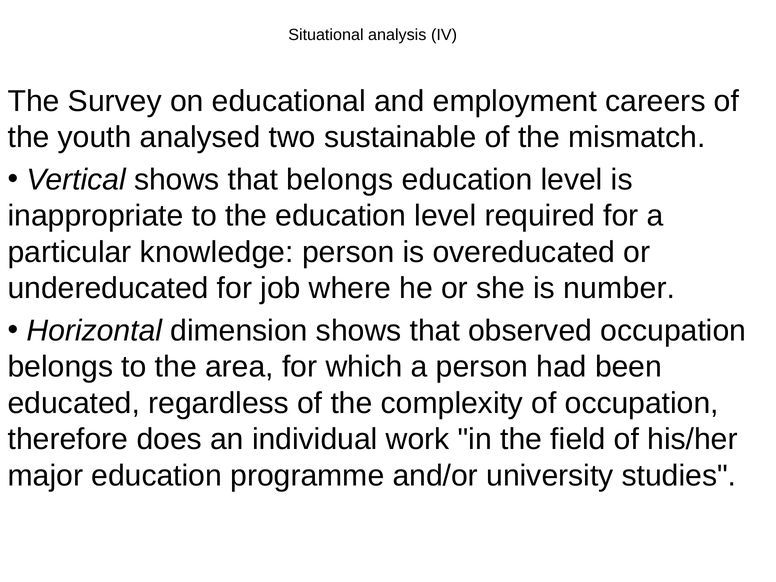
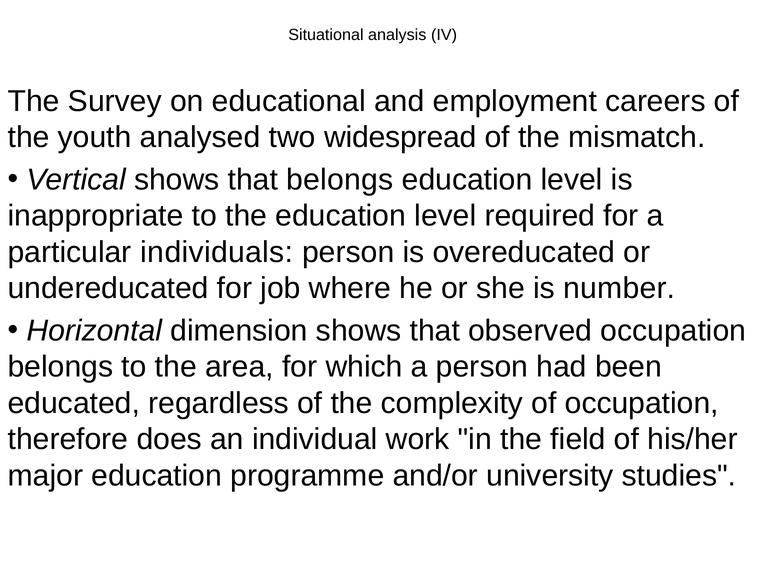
sustainable: sustainable -> widespread (400, 137)
knowledge: knowledge -> individuals (217, 252)
